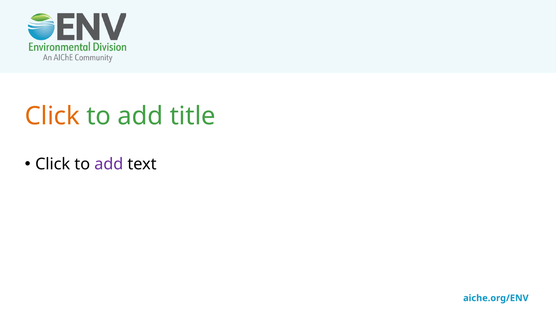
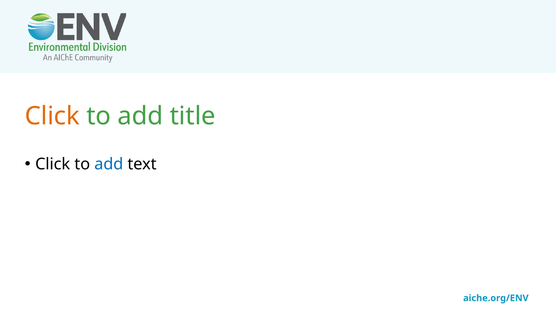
add colour: purple -> blue (109, 164)
